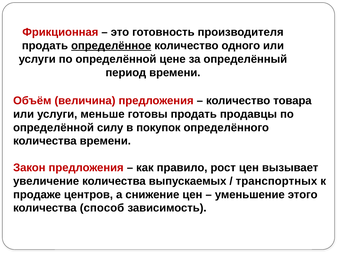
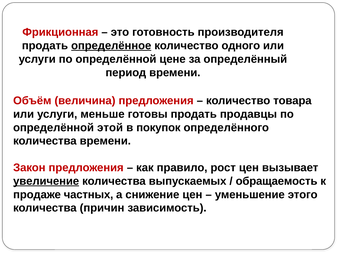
силу: силу -> этой (110, 127)
увеличение underline: none -> present (46, 181)
транспортных: транспортных -> обращаемость (277, 181)
центров: центров -> частных (89, 194)
способ: способ -> причин (102, 208)
